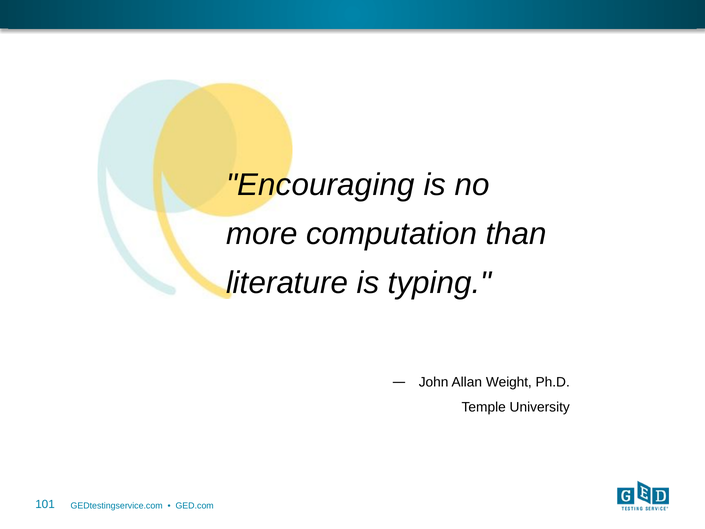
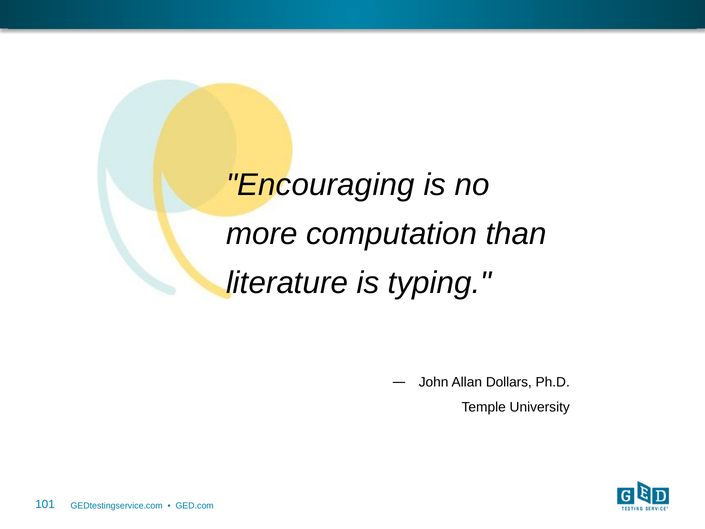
Weight: Weight -> Dollars (509, 382)
